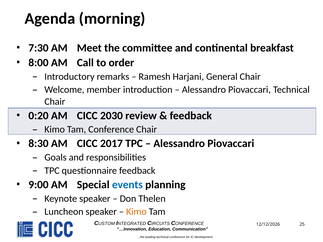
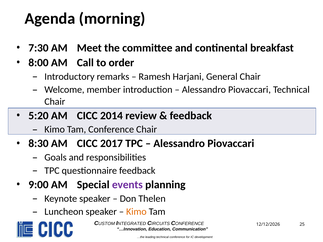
0:20: 0:20 -> 5:20 (38, 116)
2030: 2030 -> 2014 (111, 116)
events colour: blue -> purple (127, 185)
